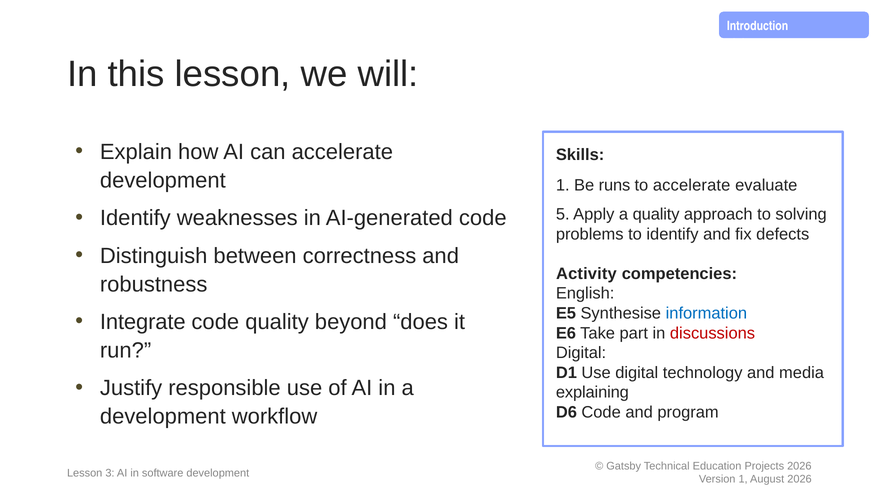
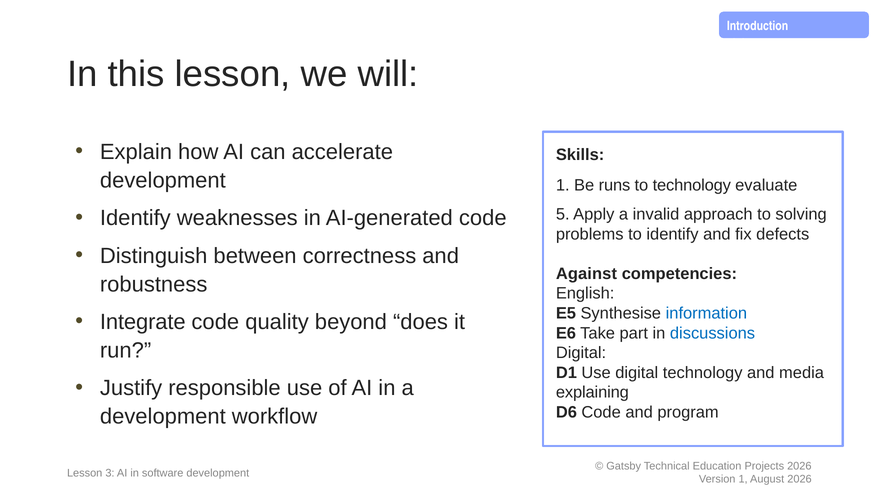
to accelerate: accelerate -> technology (692, 185)
a quality: quality -> invalid (656, 214)
Activity: Activity -> Against (586, 273)
discussions colour: red -> blue (713, 333)
